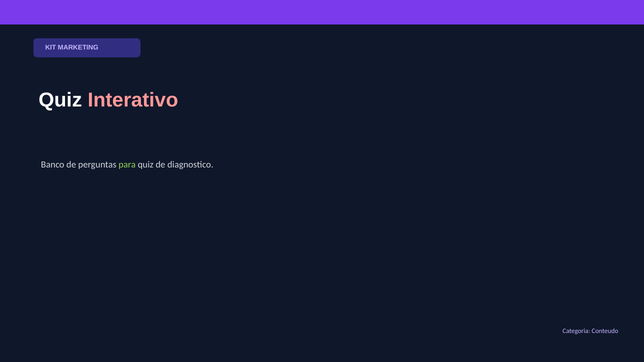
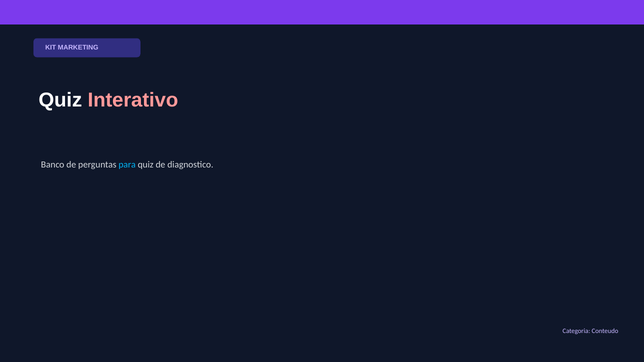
para colour: light green -> light blue (127, 165)
